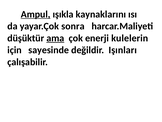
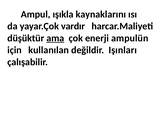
Ampul underline: present -> none (36, 14)
sonra: sonra -> vardır (73, 26)
kulelerin: kulelerin -> ampulün (130, 38)
sayesinde: sayesinde -> kullanılan (49, 50)
